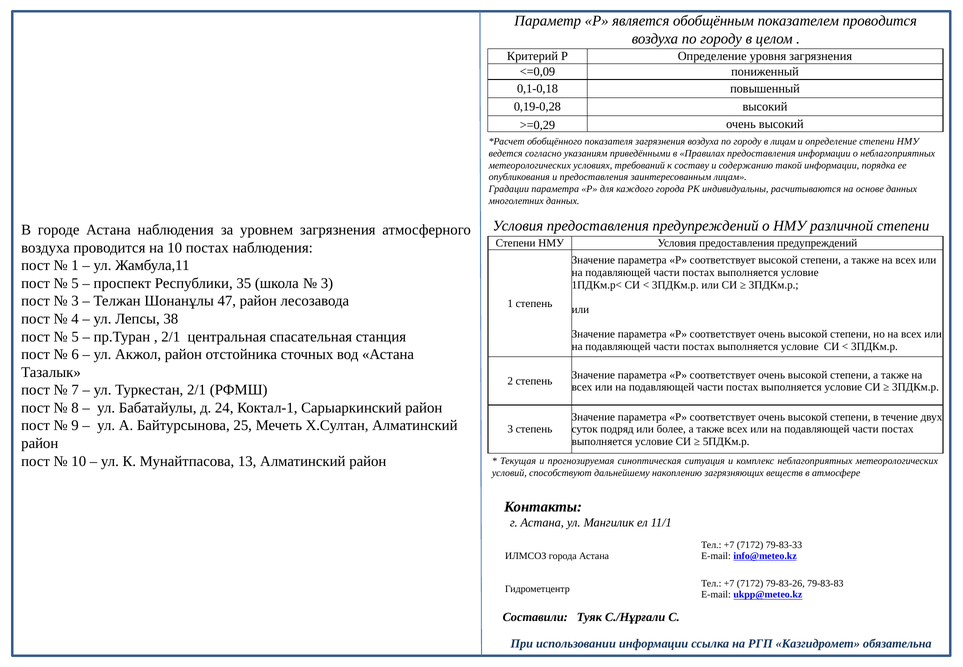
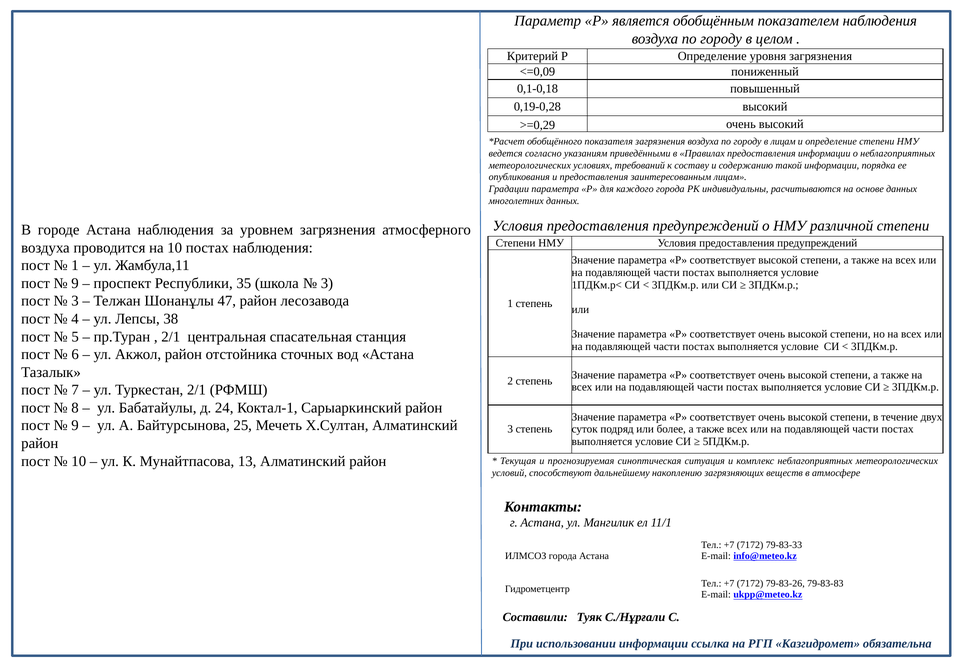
показателем проводится: проводится -> наблюдения (880, 21)
5: 5 -> 9 (75, 283)
